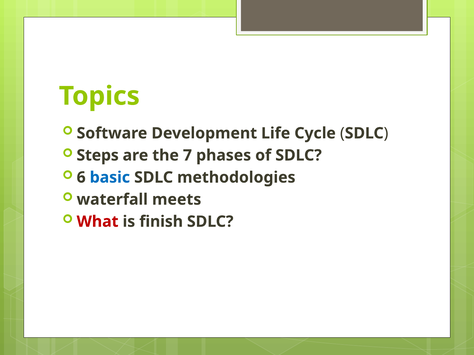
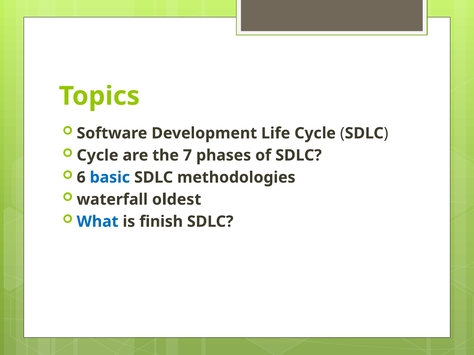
Steps: Steps -> Cycle (98, 156)
meets: meets -> oldest (177, 200)
What colour: red -> blue (98, 222)
